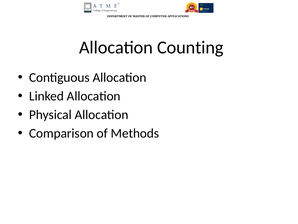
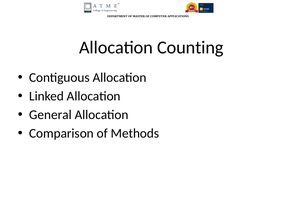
Physical: Physical -> General (50, 115)
